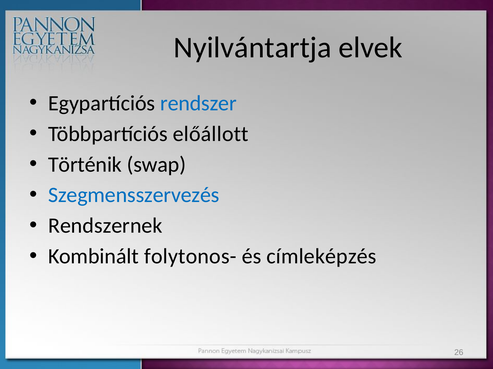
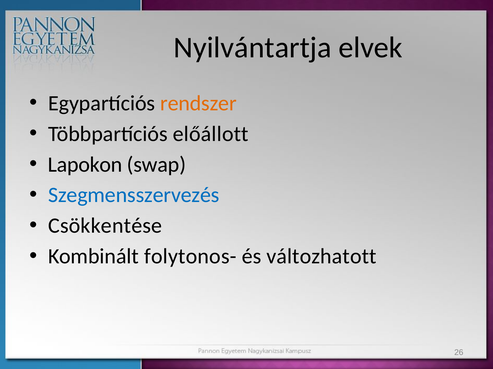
rendszer colour: blue -> orange (198, 103)
Történik: Történik -> Lapokon (85, 165)
Rendszernek: Rendszernek -> Csökkentése (105, 226)
címleképzés: címleképzés -> változhatott (321, 257)
